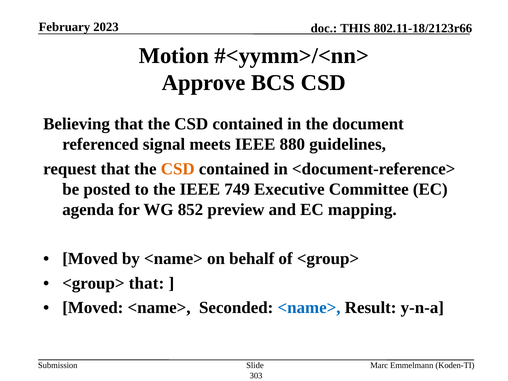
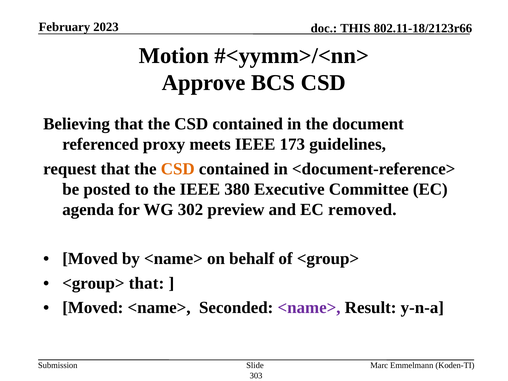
signal: signal -> proxy (164, 144)
880: 880 -> 173 (292, 144)
749: 749 -> 380 (237, 189)
852: 852 -> 302 (190, 209)
mapping: mapping -> removed (362, 209)
<name> colour: blue -> purple (309, 308)
